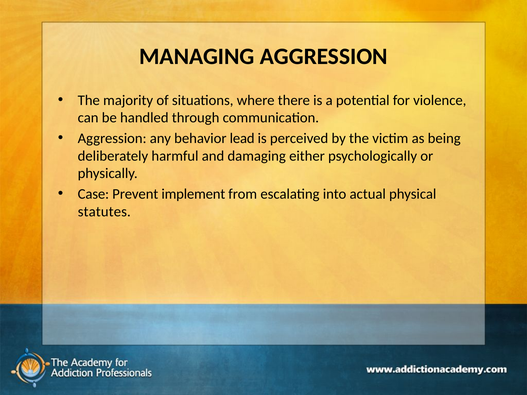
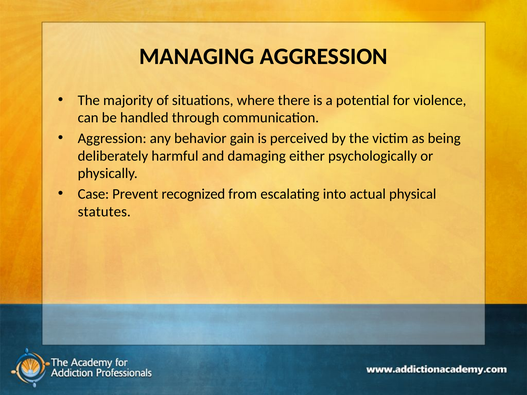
lead: lead -> gain (242, 138)
implement: implement -> recognized (193, 194)
